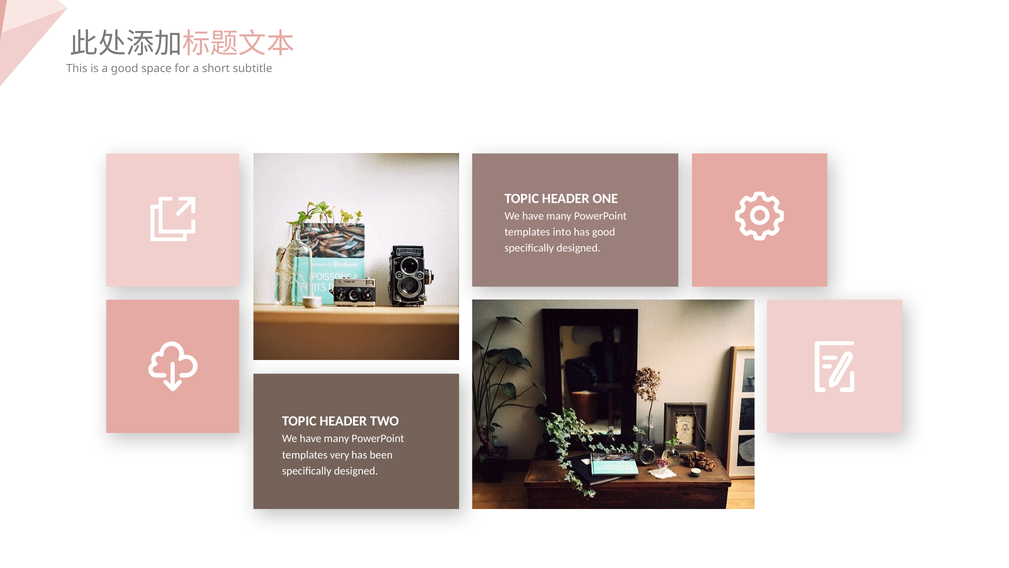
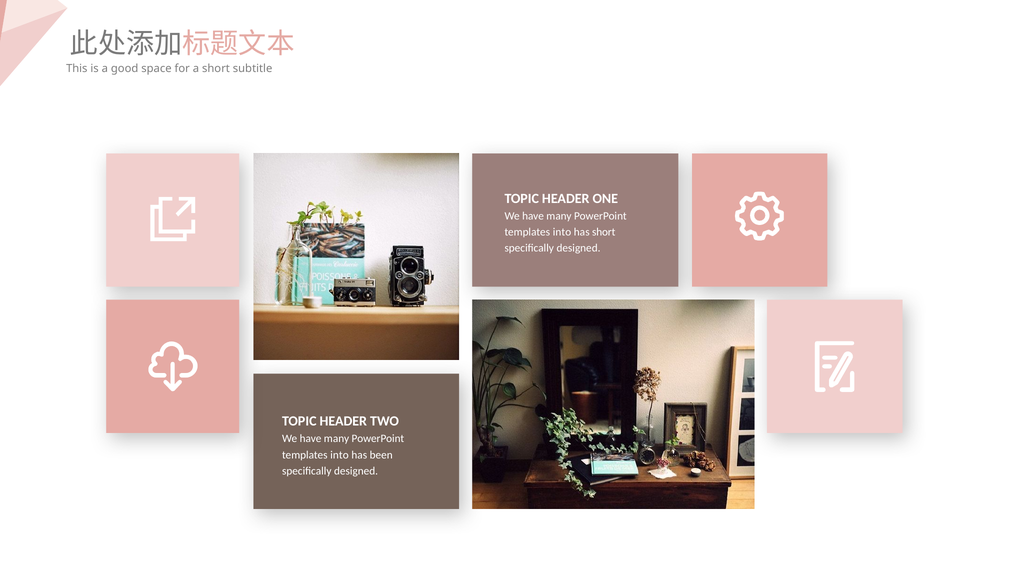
has good: good -> short (604, 232)
very: very -> into (340, 455)
